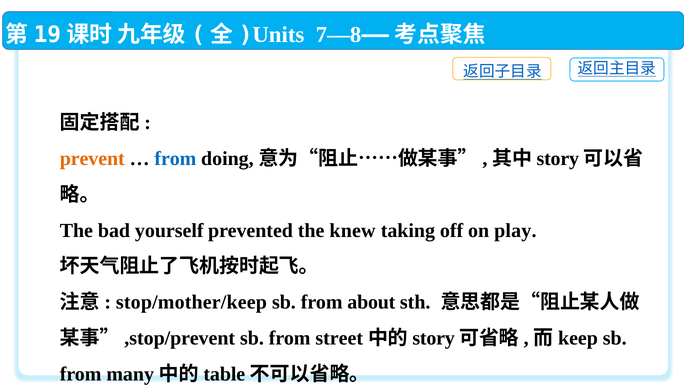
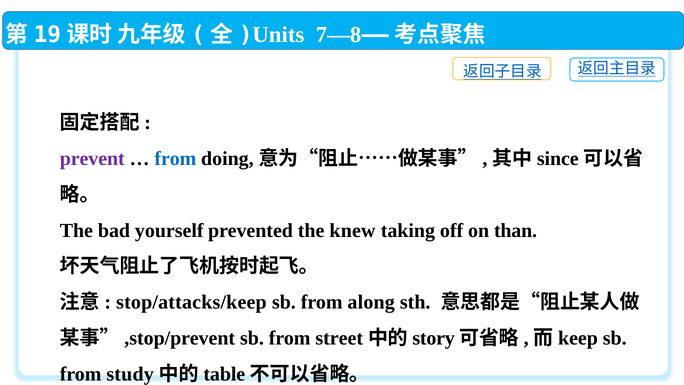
prevent colour: orange -> purple (92, 158)
story: story -> since (558, 158)
play: play -> than (516, 230)
stop/mother/keep: stop/mother/keep -> stop/attacks/keep (191, 302)
about: about -> along (371, 302)
many: many -> study (130, 374)
